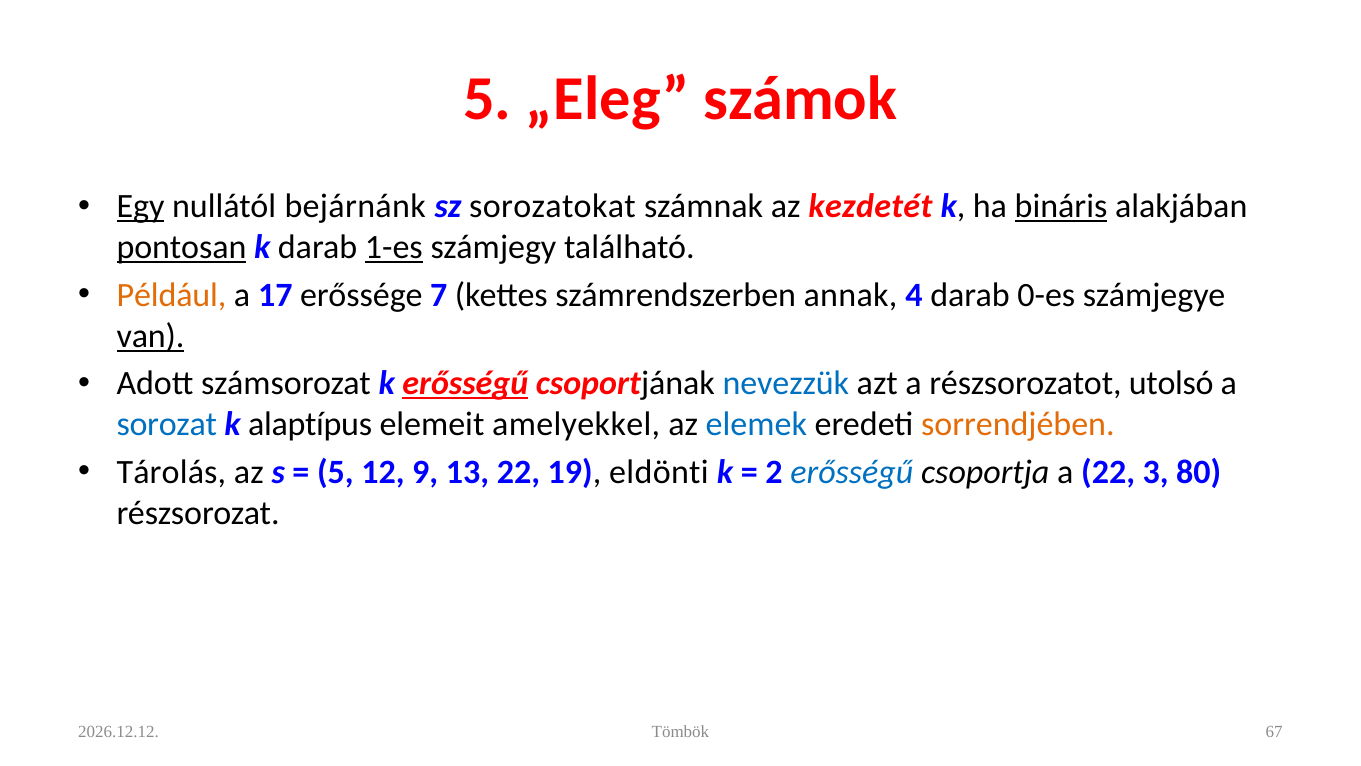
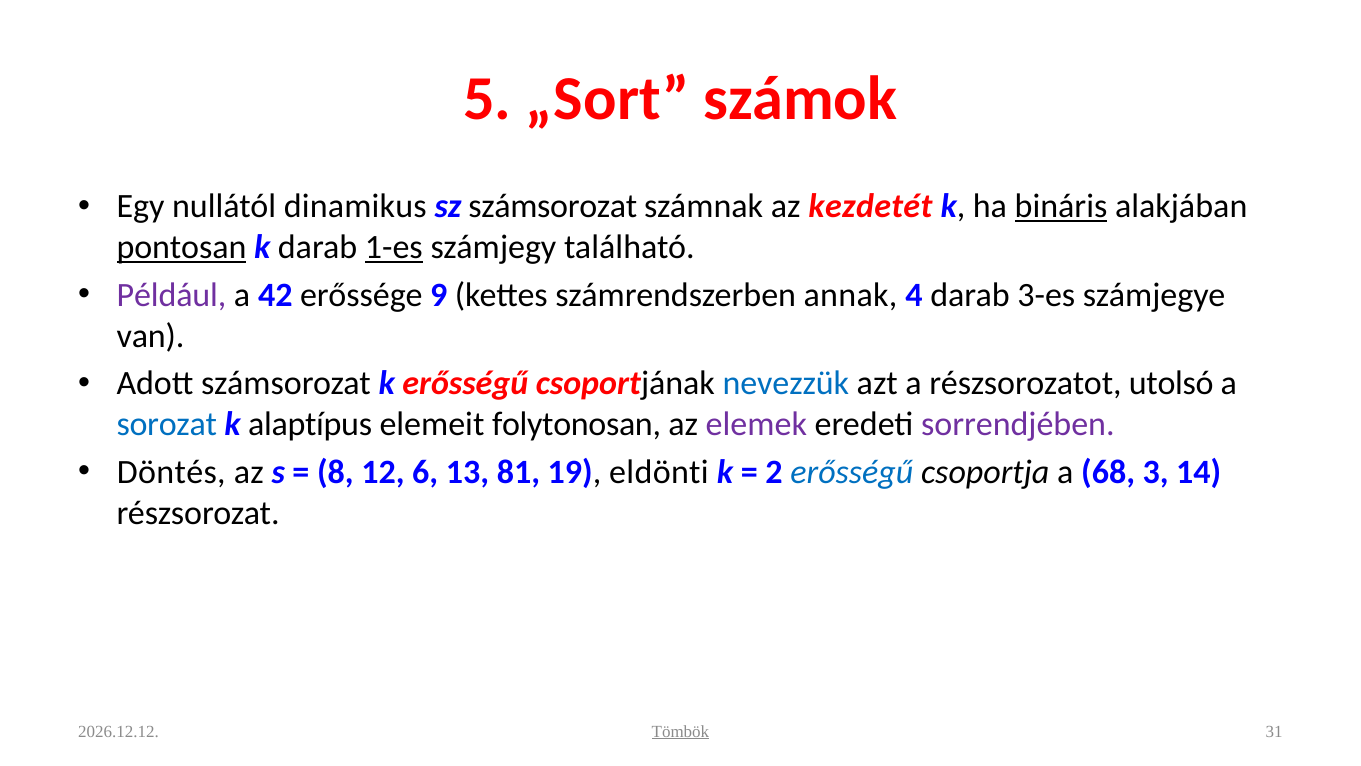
„Eleg: „Eleg -> „Sort (607, 99)
Egy underline: present -> none (141, 207)
bejárnánk: bejárnánk -> dinamikus (355, 207)
sorozatokat: sorozatokat -> számsorozat (553, 207)
Például colour: orange -> purple (171, 295)
17: 17 -> 42 (275, 295)
7: 7 -> 9 (439, 295)
0-es: 0-es -> 3-es (1046, 295)
van underline: present -> none (150, 336)
erősségű underline: present -> none (465, 383)
amelyekkel: amelyekkel -> folytonosan (577, 424)
elemek colour: blue -> purple (756, 424)
sorrendjében colour: orange -> purple (1018, 424)
Tárolás: Tárolás -> Döntés (171, 472)
5: 5 -> 8 (335, 472)
9: 9 -> 6 (425, 472)
13 22: 22 -> 81 (518, 472)
a 22: 22 -> 68 (1108, 472)
80: 80 -> 14 (1199, 472)
Tömbök underline: none -> present (680, 731)
67: 67 -> 31 (1274, 731)
